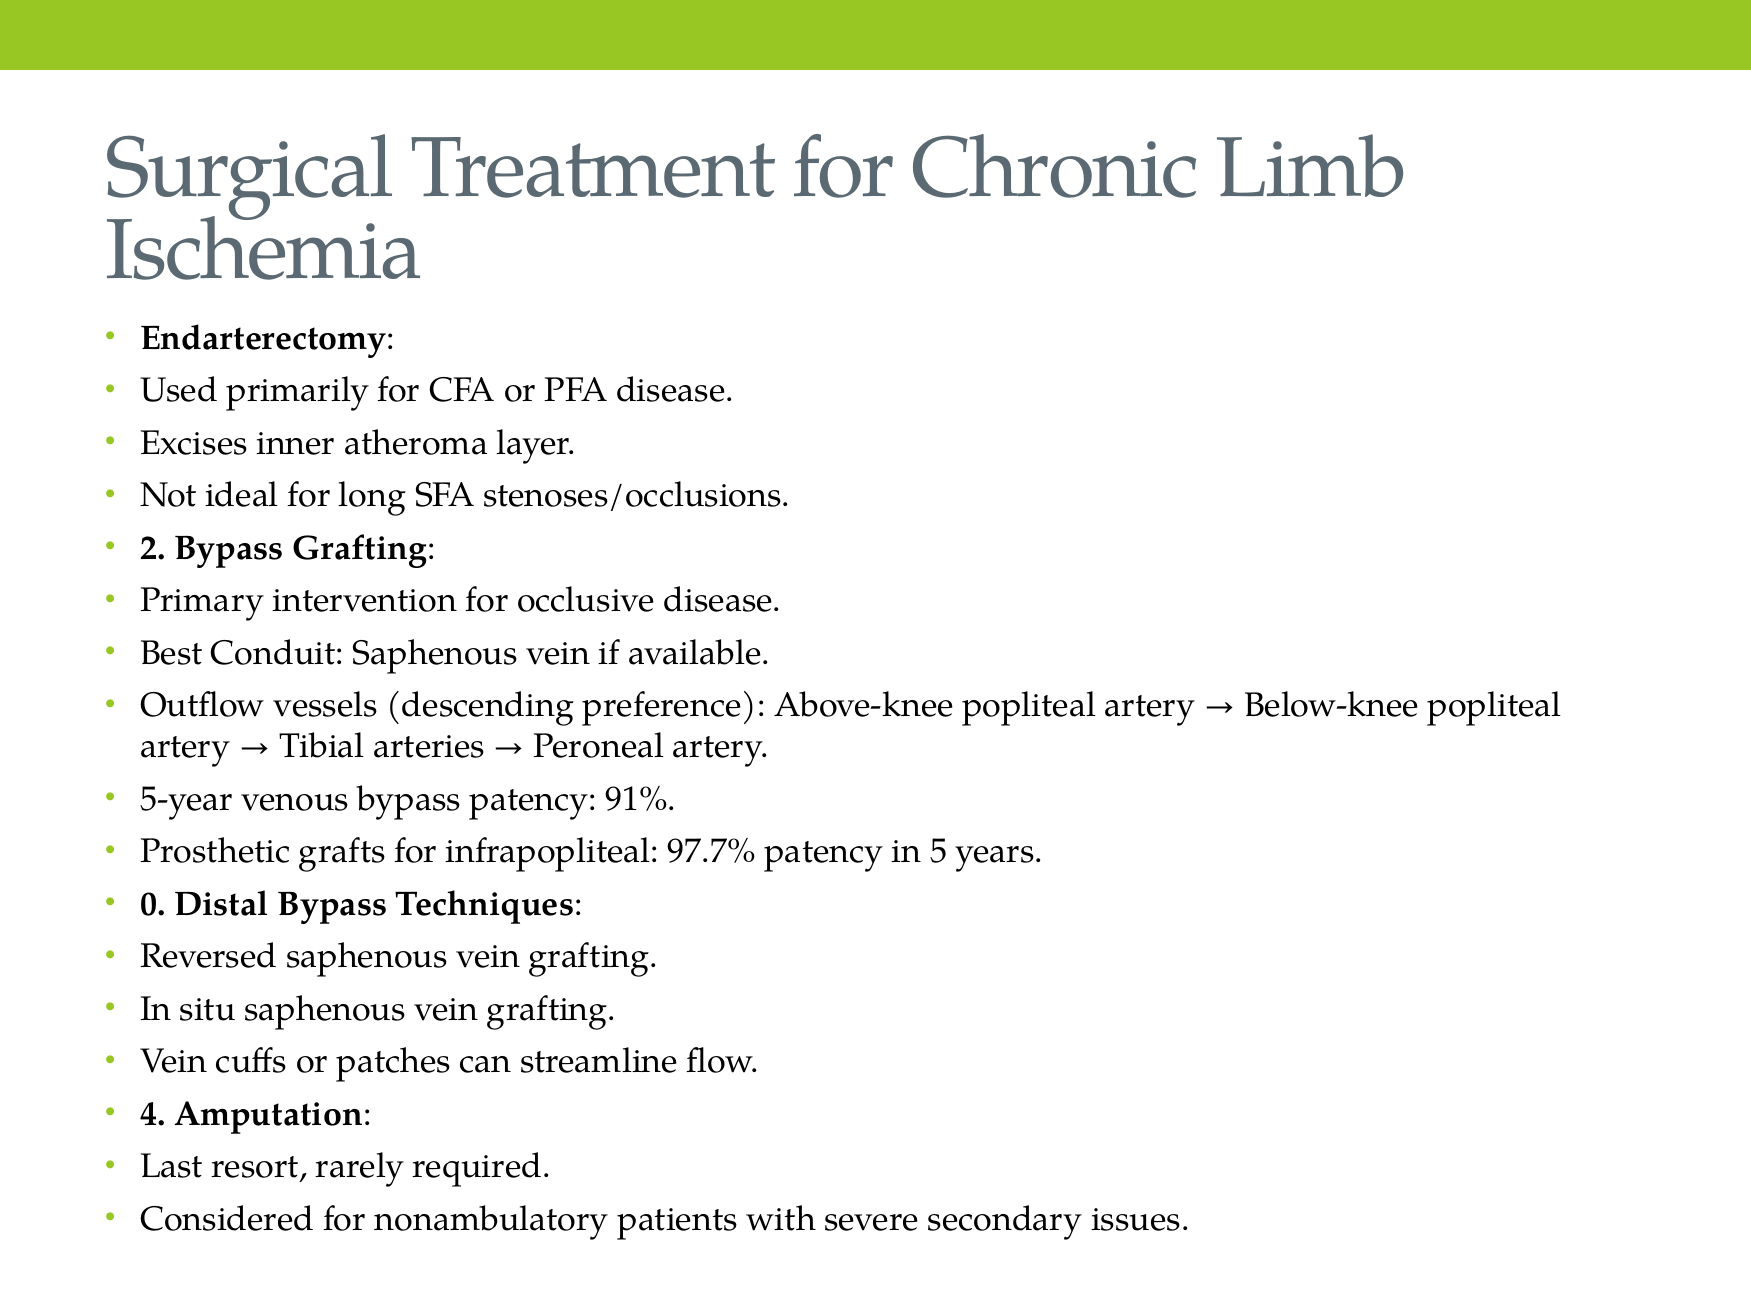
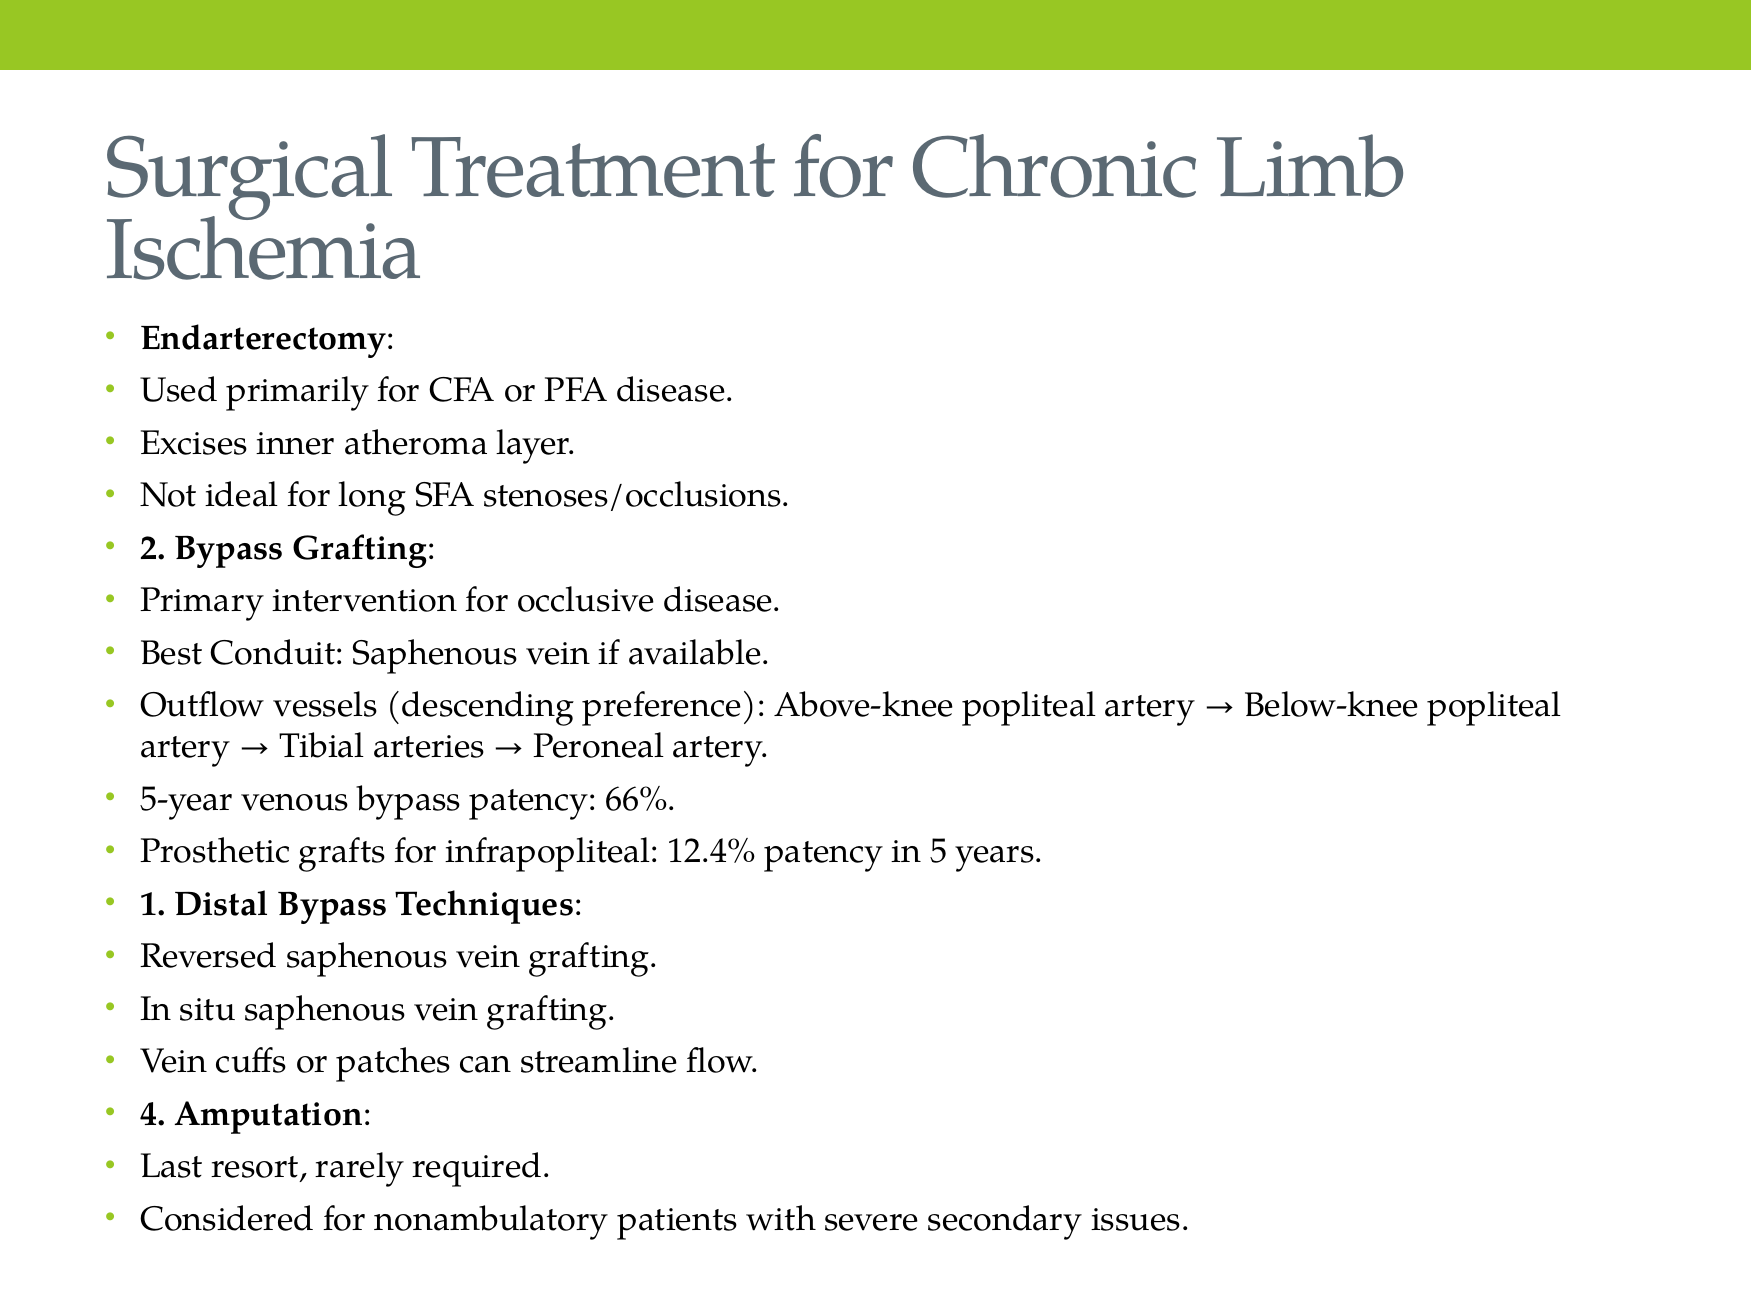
91%: 91% -> 66% (641, 799)
97.7%: 97.7% -> 12.4% (712, 852)
0: 0 -> 1 (153, 904)
